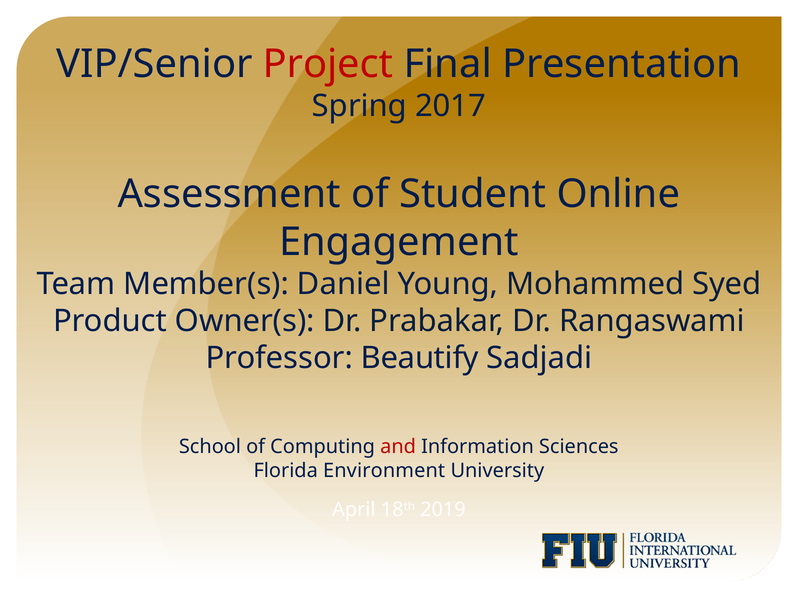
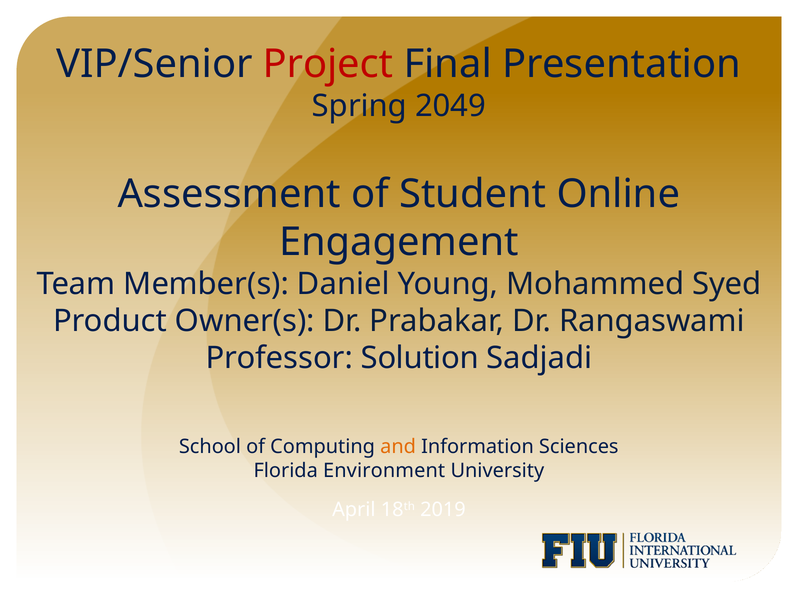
2017: 2017 -> 2049 (451, 106)
Beautify: Beautify -> Solution (420, 359)
and colour: red -> orange (398, 447)
